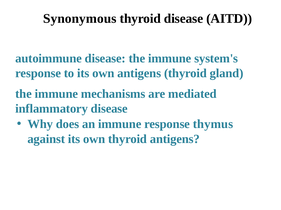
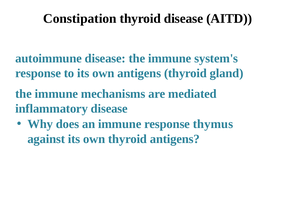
Synonymous: Synonymous -> Constipation (80, 19)
